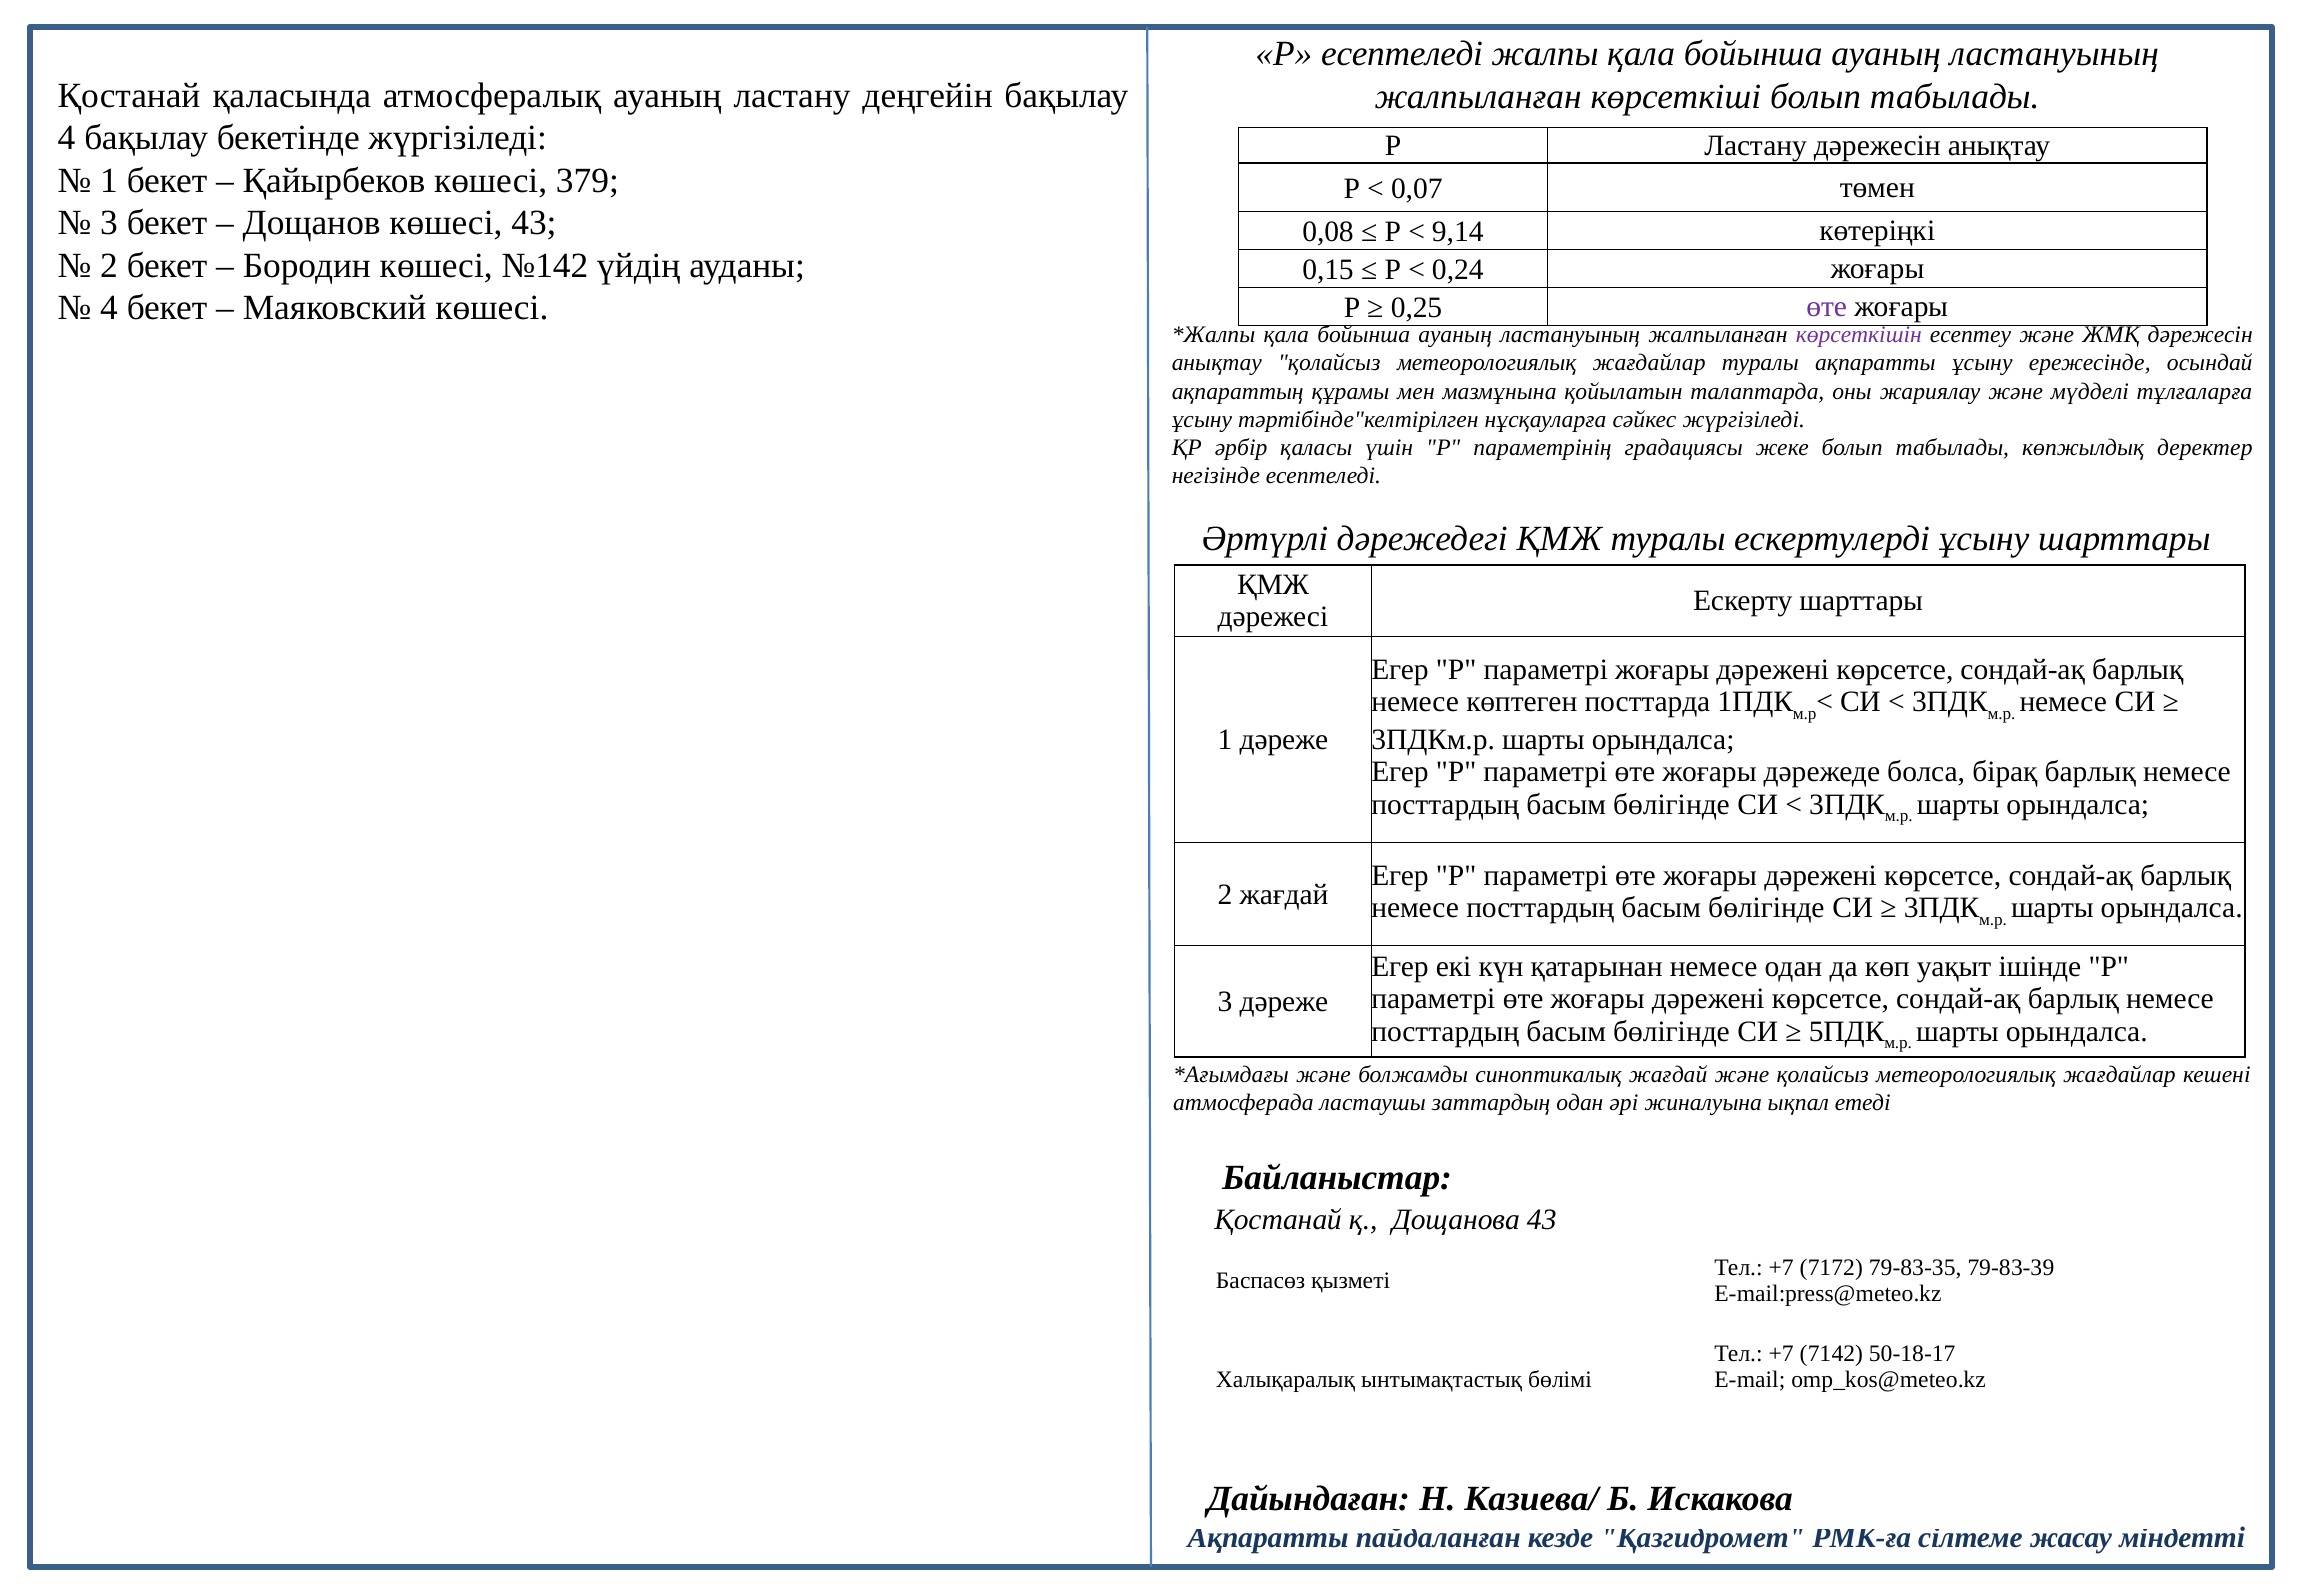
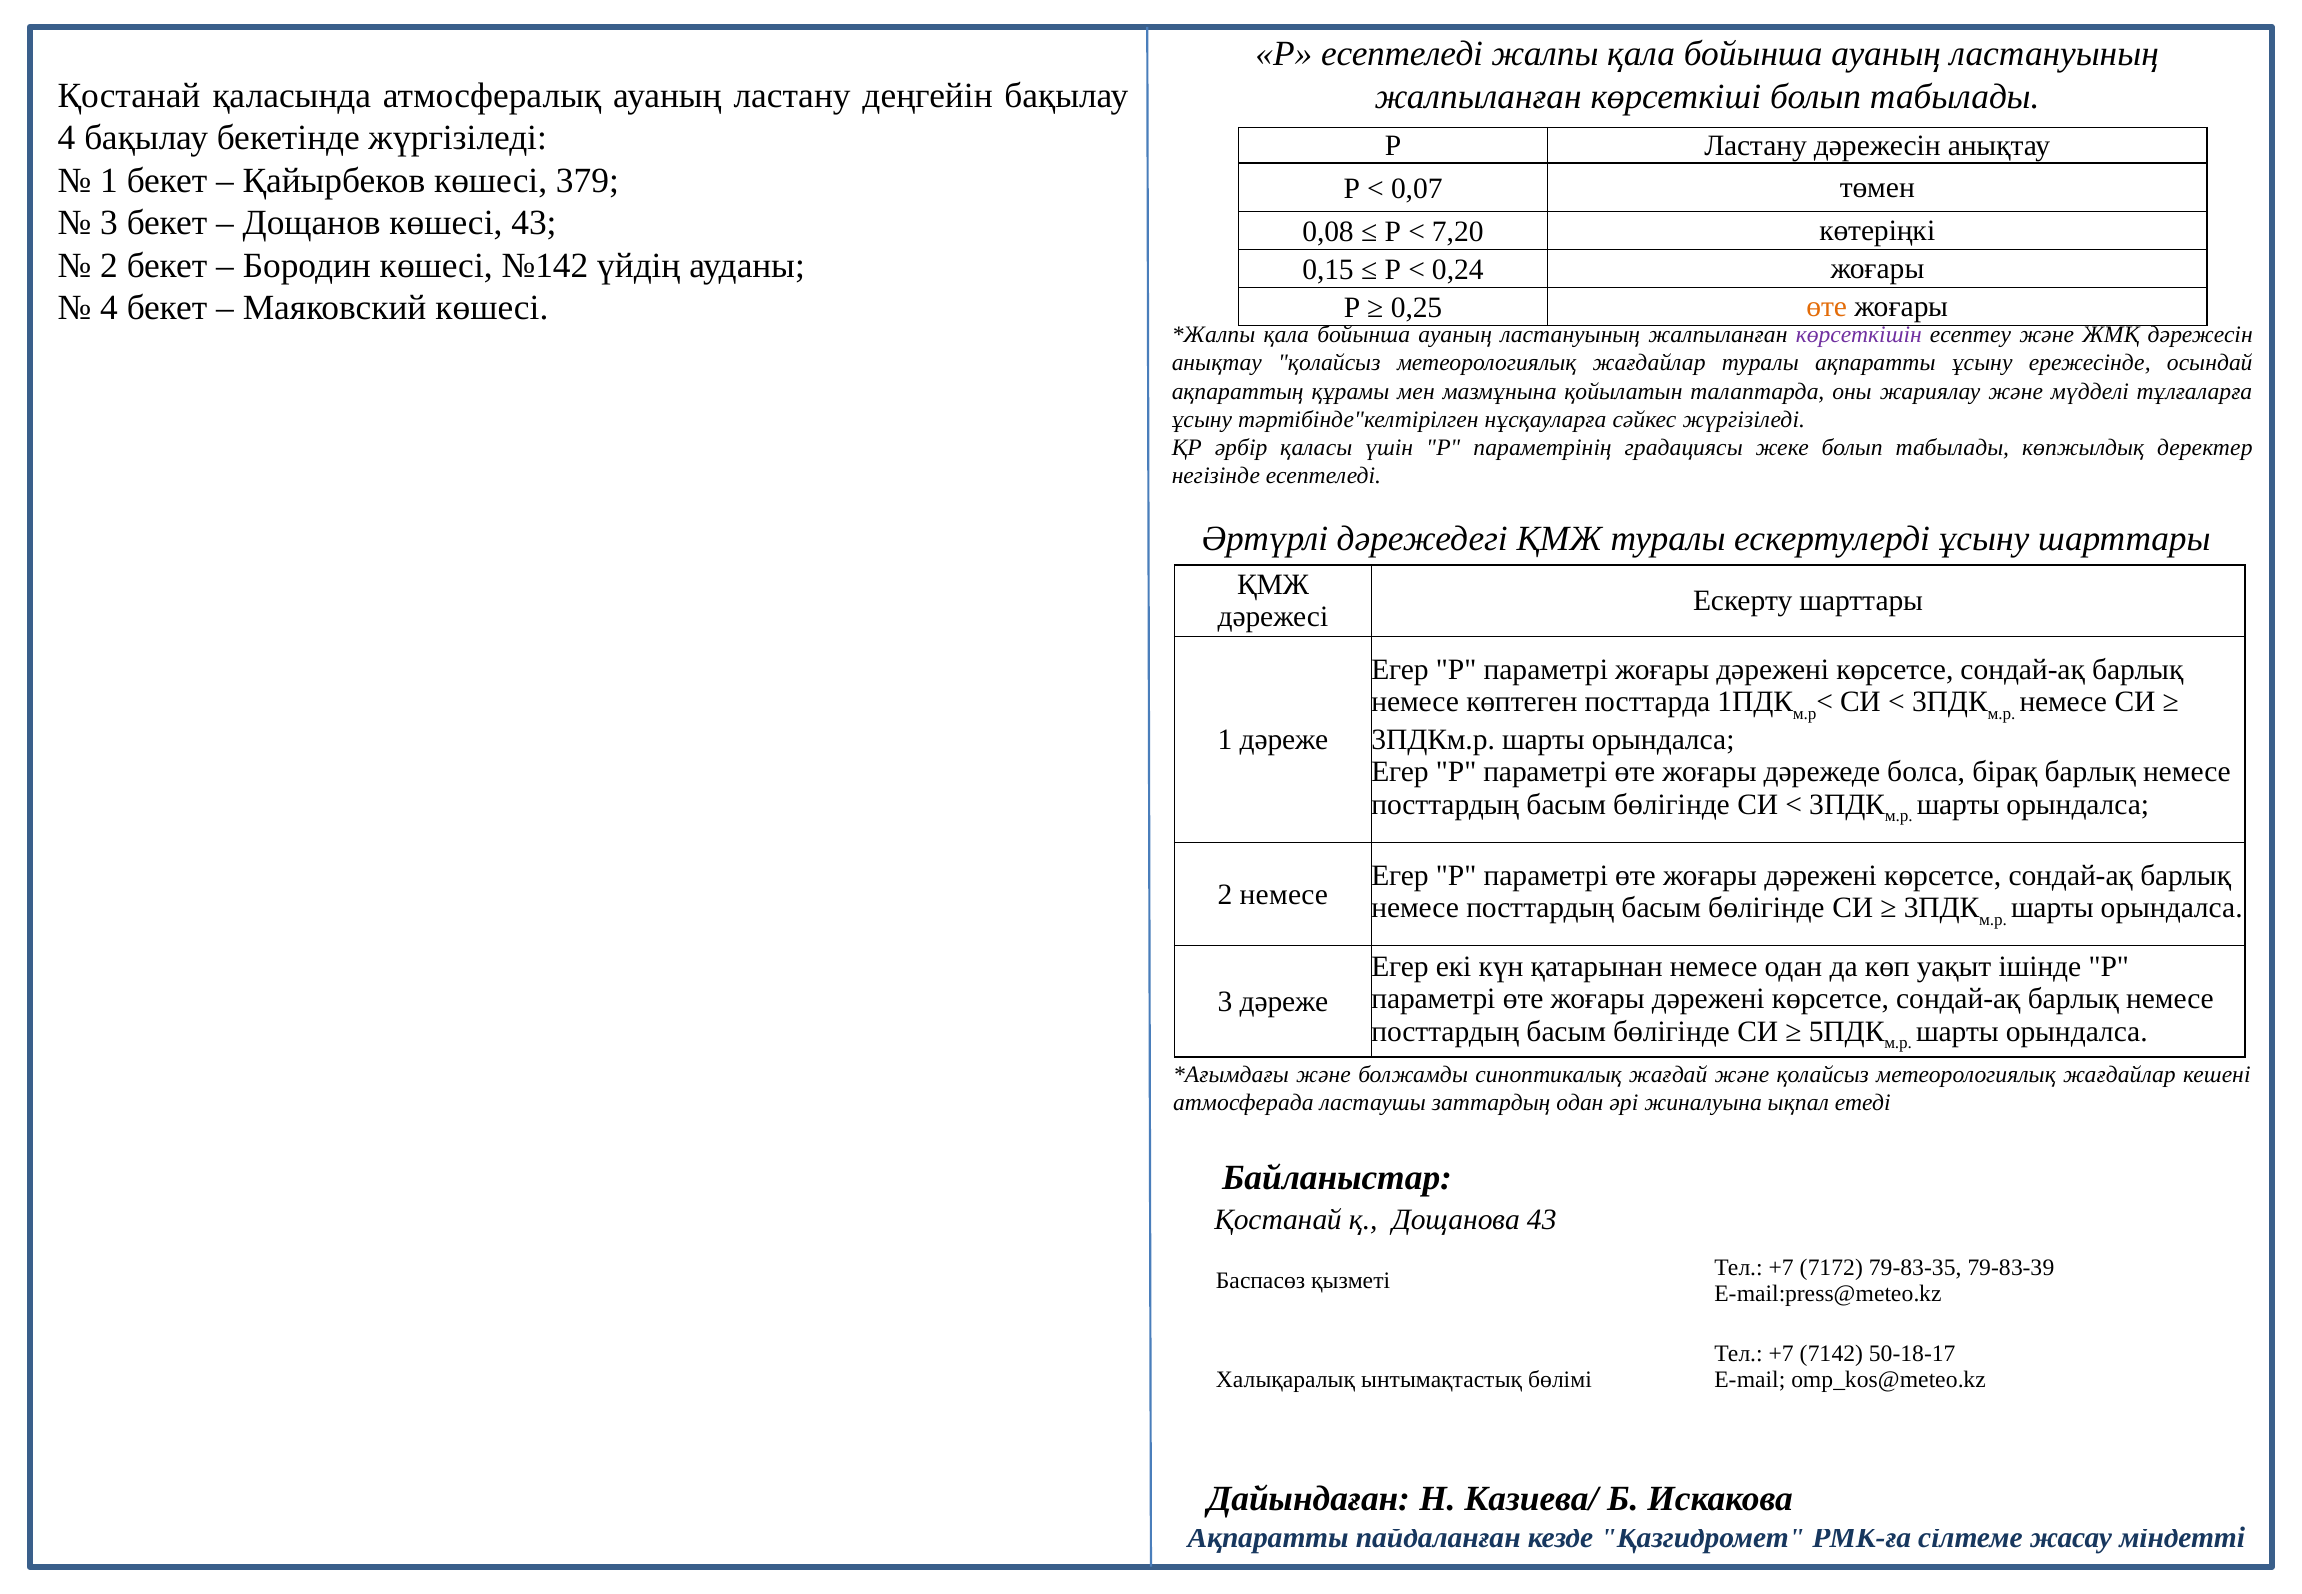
9,14: 9,14 -> 7,20 (1458, 232)
өте colour: purple -> orange (1827, 306)
2 жағдай: жағдай -> немесе (1284, 894)
